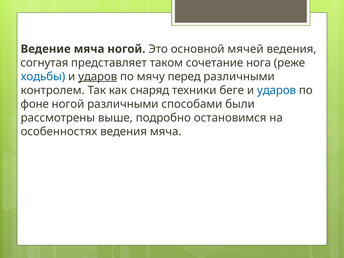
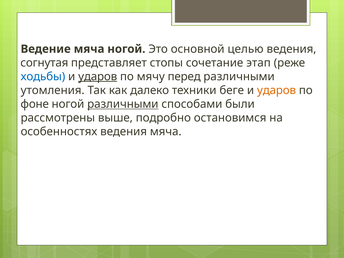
мячей: мячей -> целью (246, 49)
таком: таком -> стопы (166, 63)
нога: нога -> этап (259, 63)
контролем: контролем -> утомления (53, 90)
снаряд: снаряд -> далеко (150, 90)
ударов colour: blue -> orange (277, 90)
различными underline: none -> present (123, 104)
